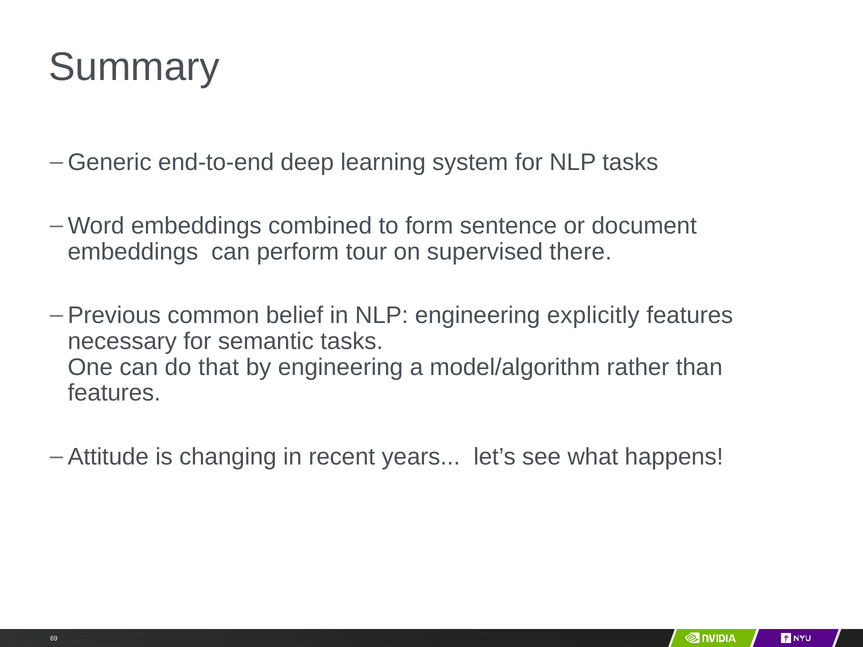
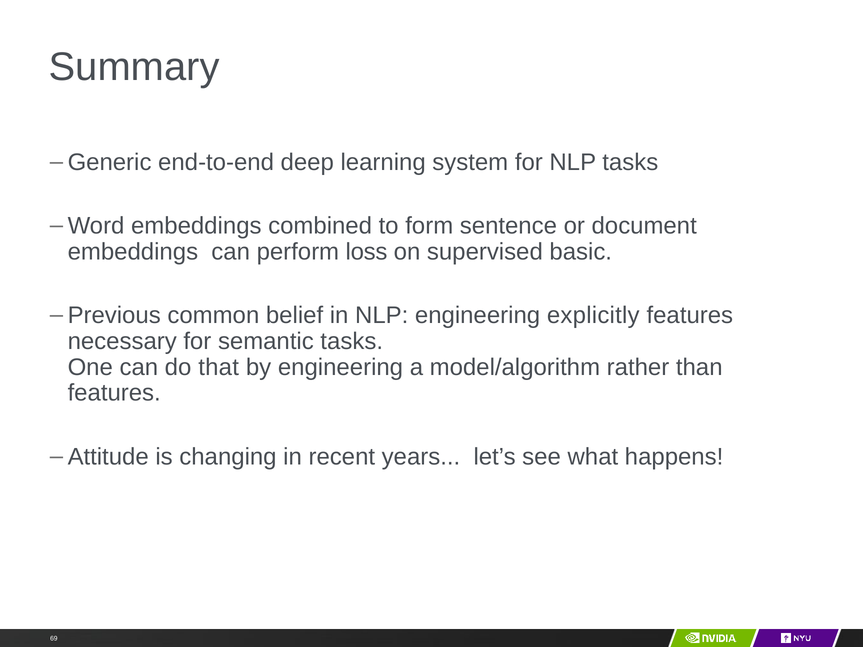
tour: tour -> loss (367, 252)
there: there -> basic (581, 252)
